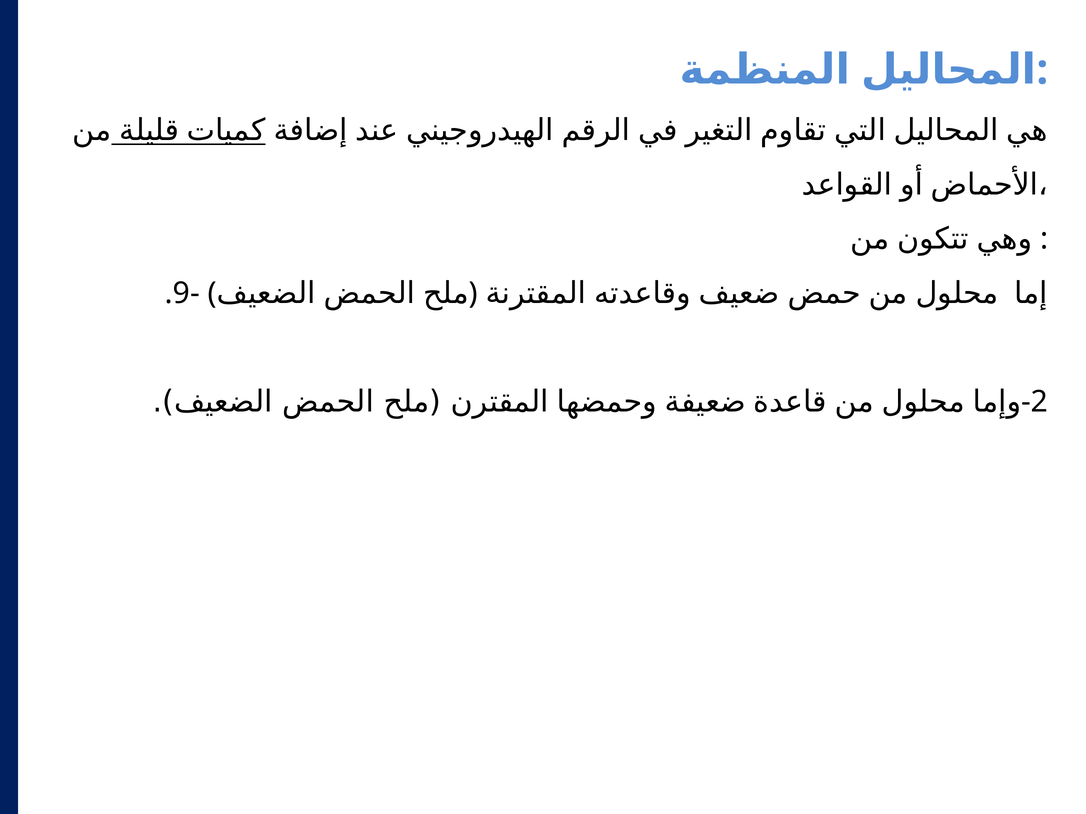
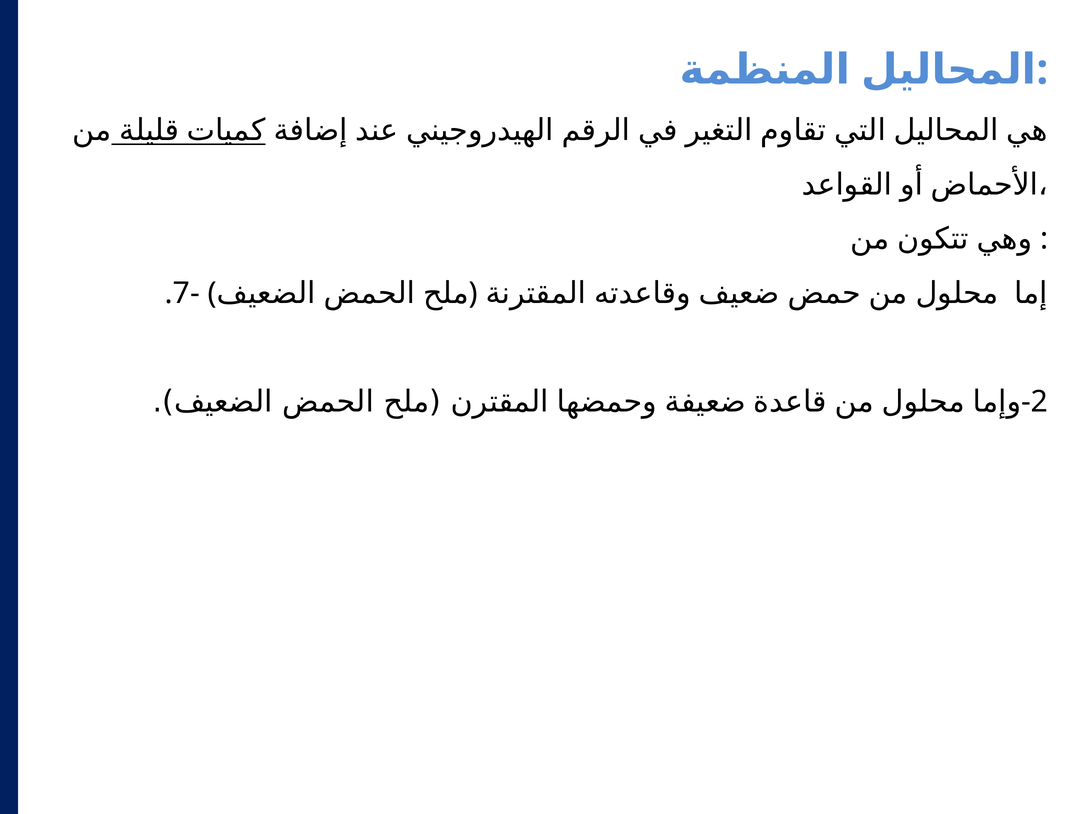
.9-: .9- -> .7- (182, 293)
